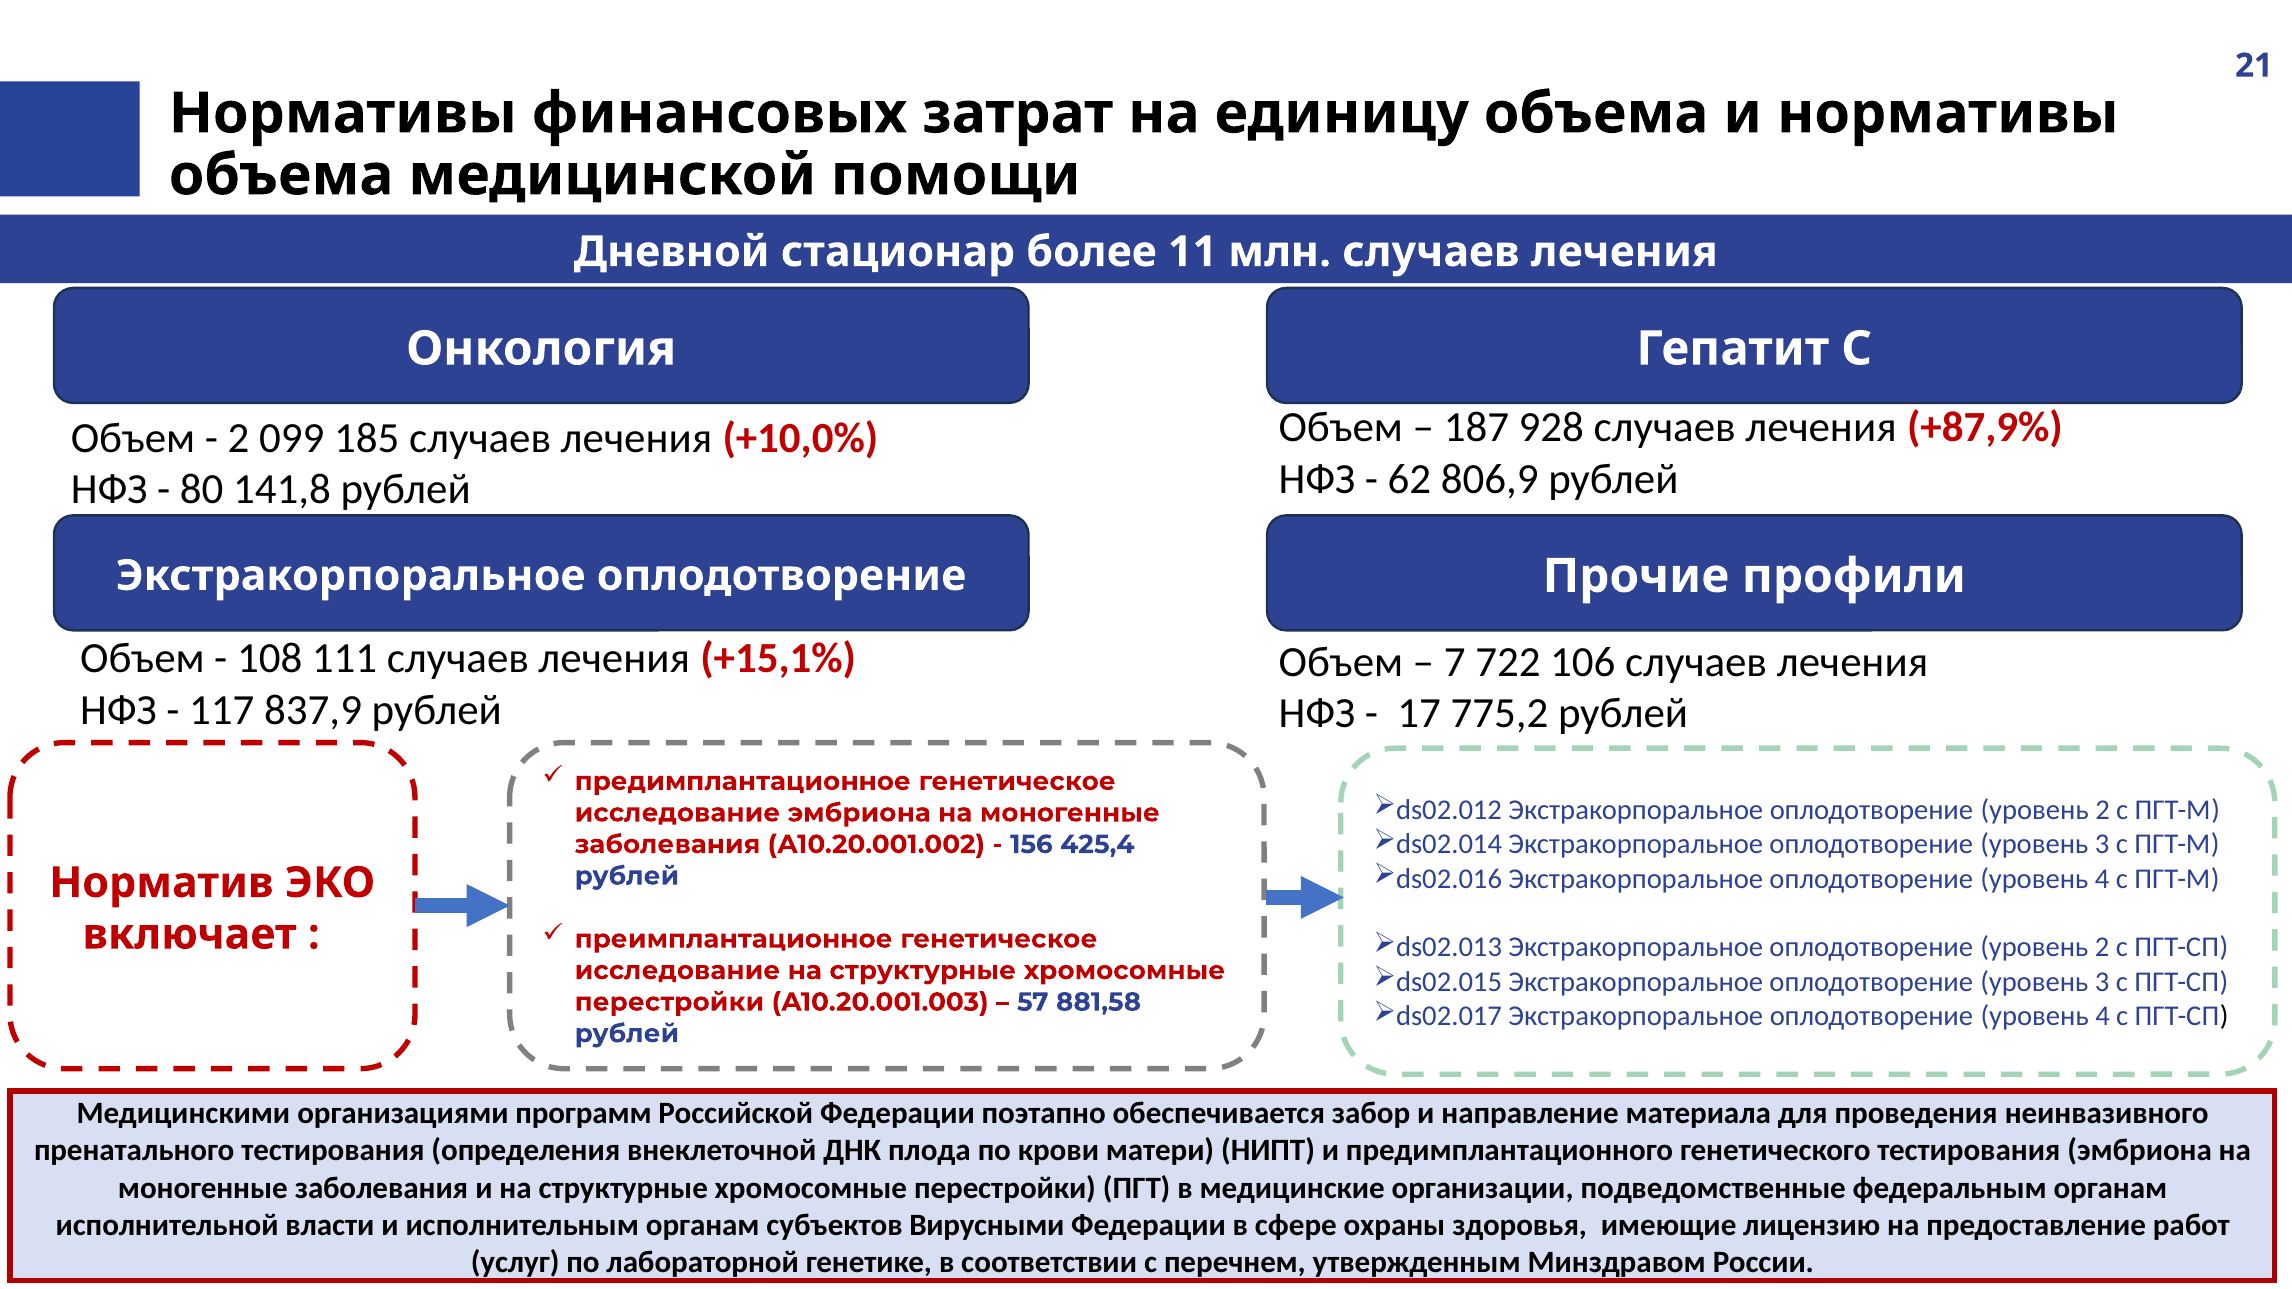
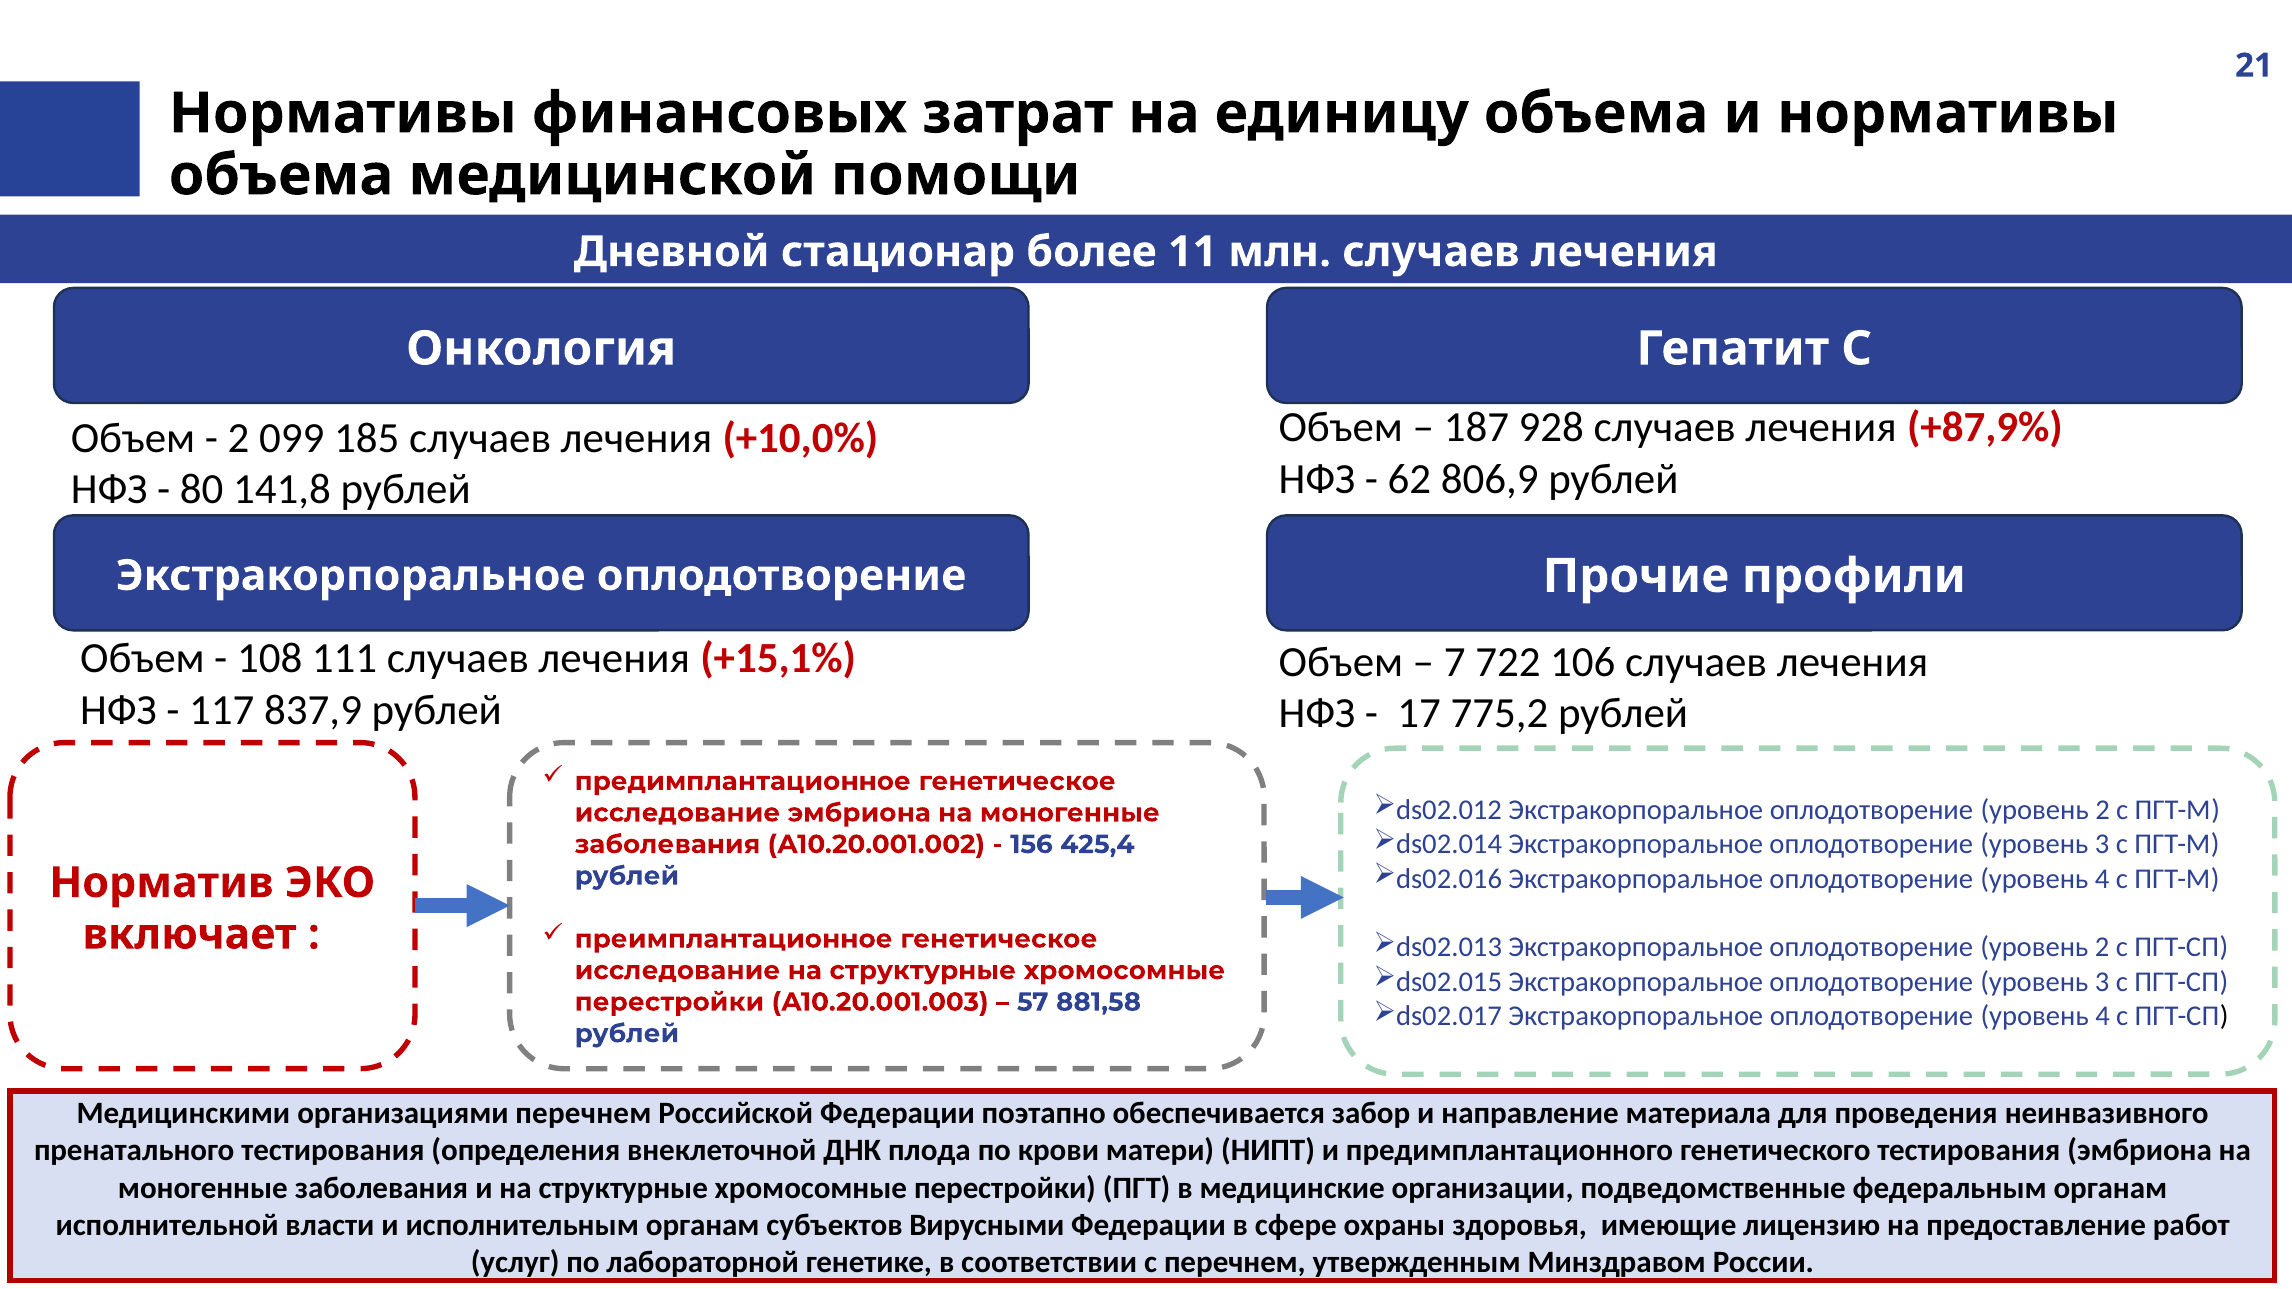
организациями программ: программ -> перечнем (583, 1114)
